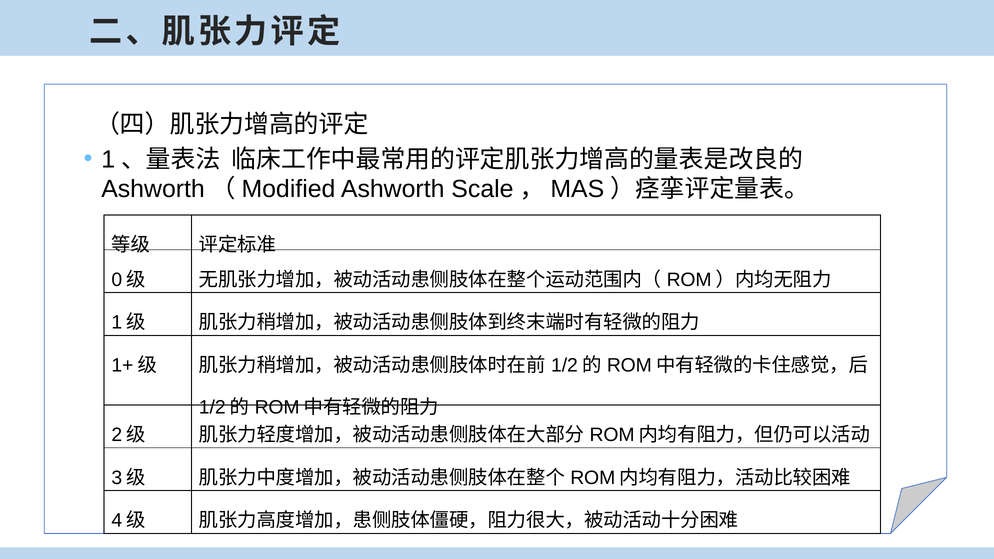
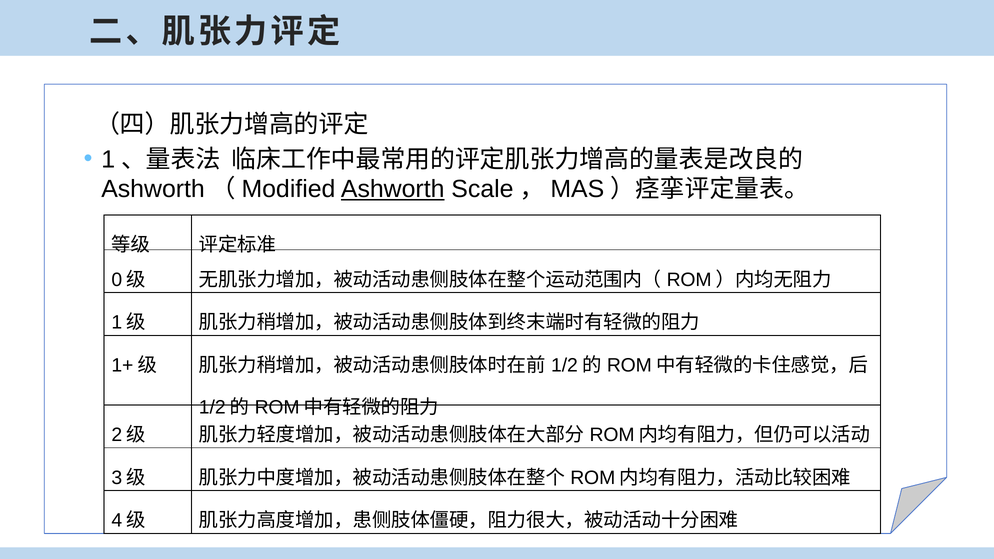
Ashworth underline: none -> present (393, 189)
